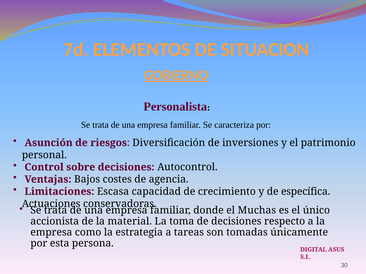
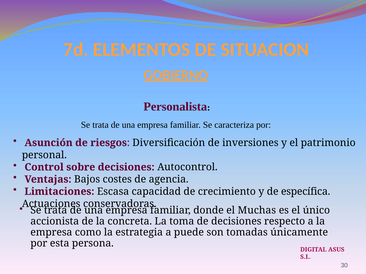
material: material -> concreta (130, 222)
tareas: tareas -> puede (189, 233)
